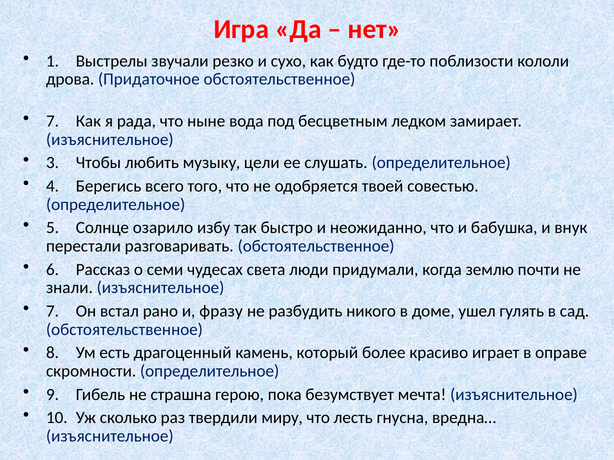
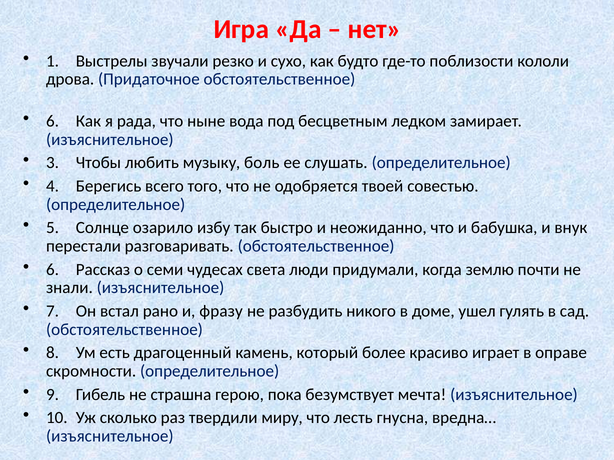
7: 7 -> 6 (53, 121)
цели: цели -> боль (262, 163)
